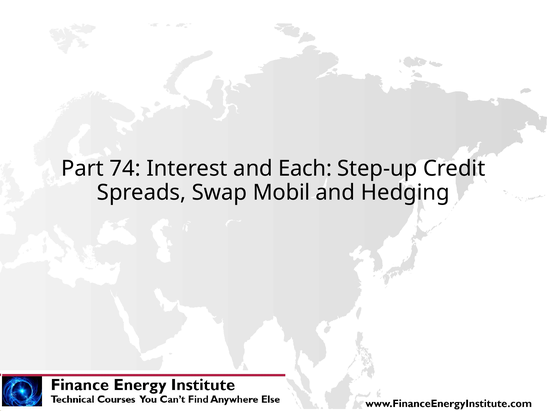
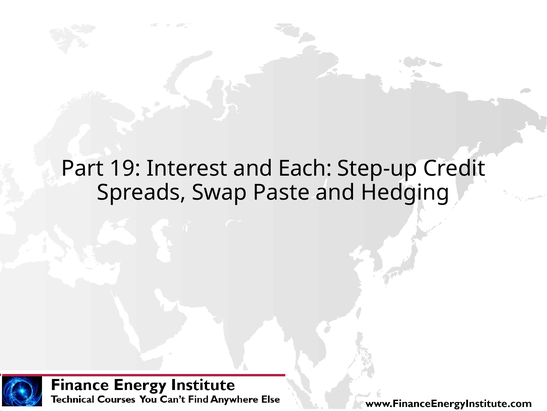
74: 74 -> 19 (125, 168)
Mobil: Mobil -> Paste (281, 192)
